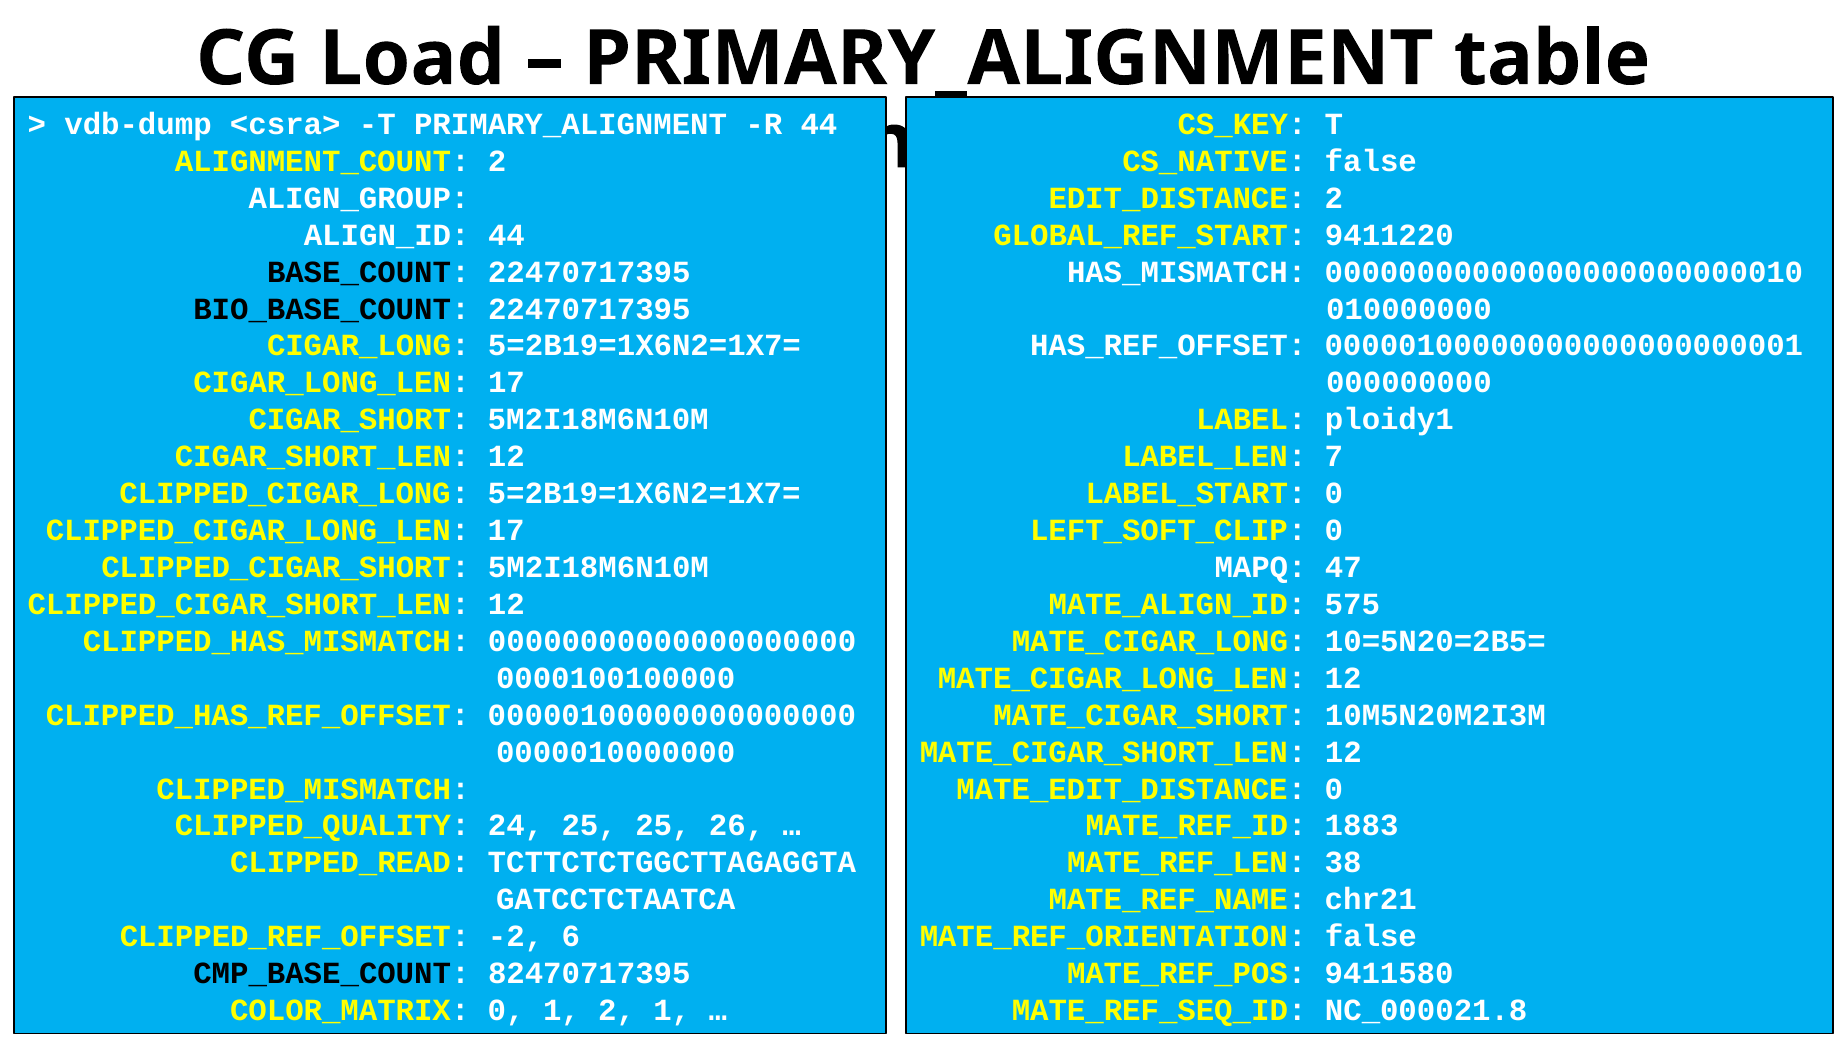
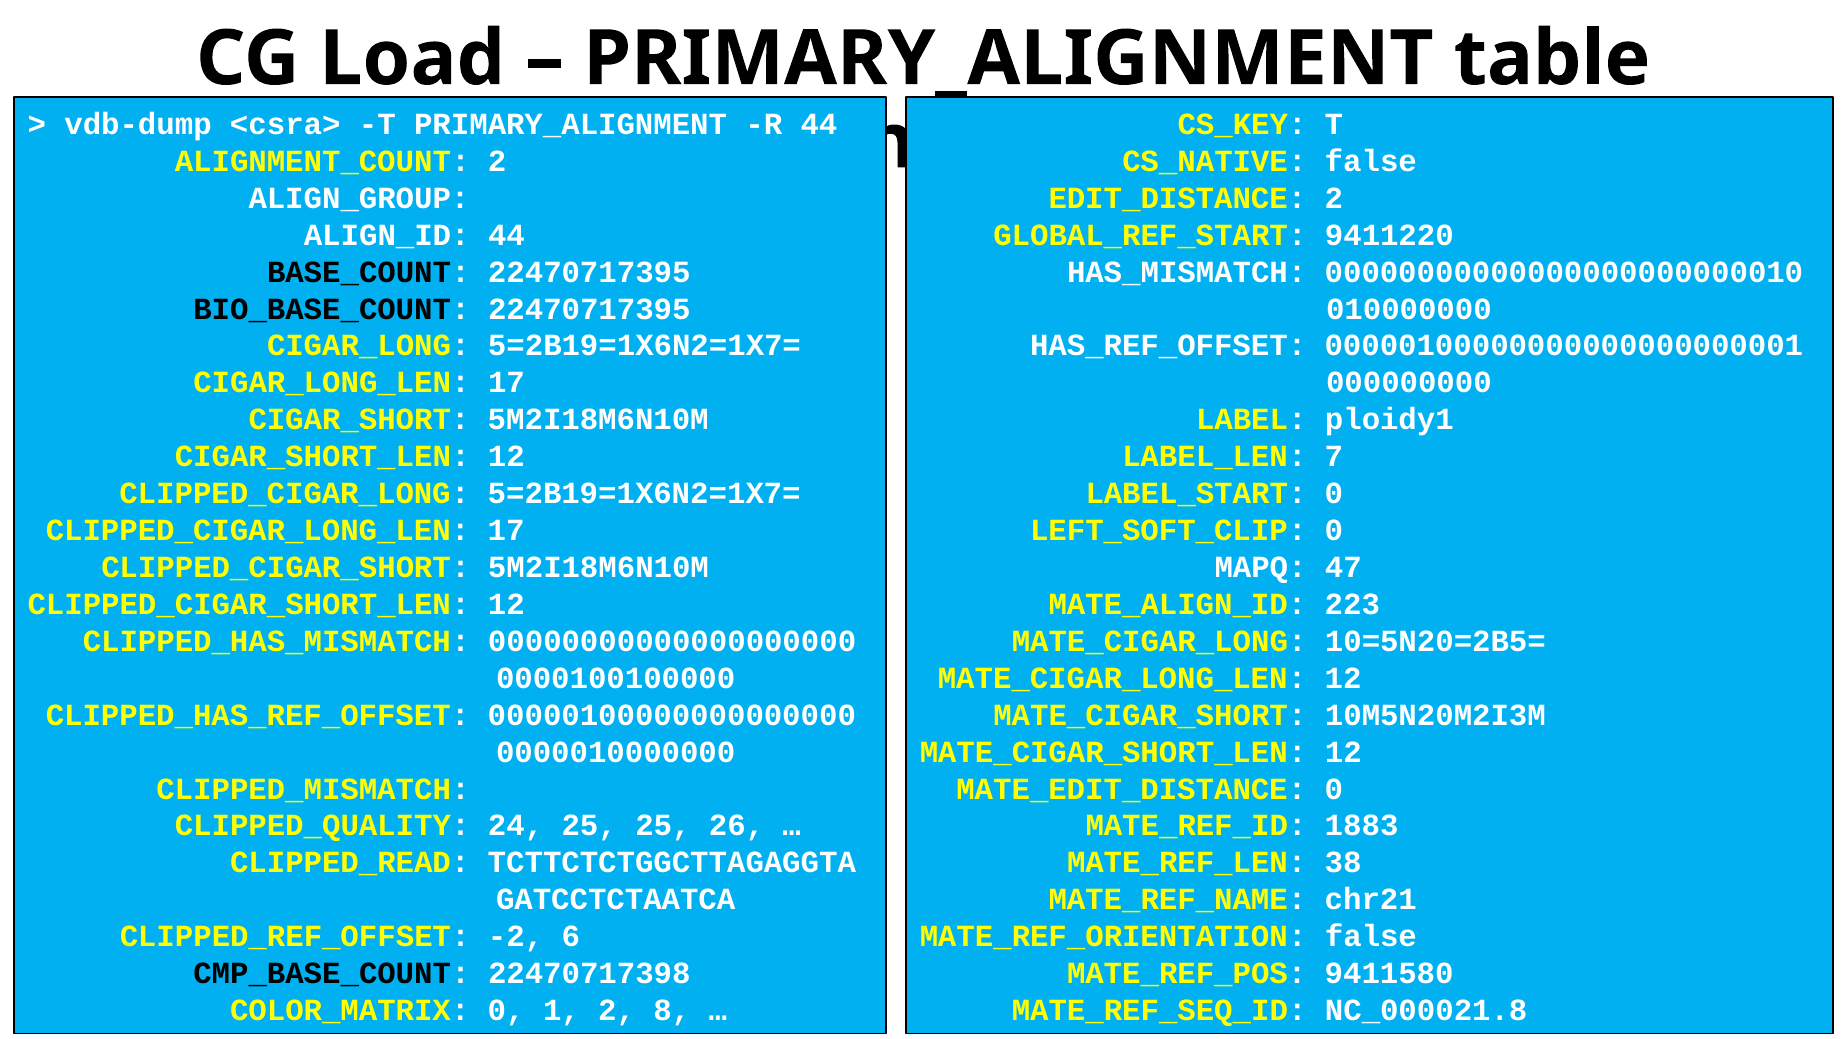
575: 575 -> 223 (1352, 604)
82470717395: 82470717395 -> 22470717398 (589, 973)
2 1: 1 -> 8 (672, 1010)
